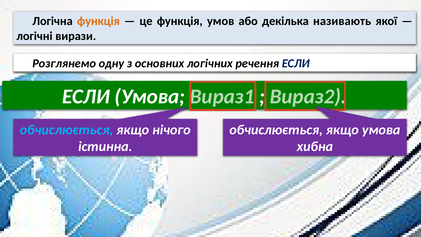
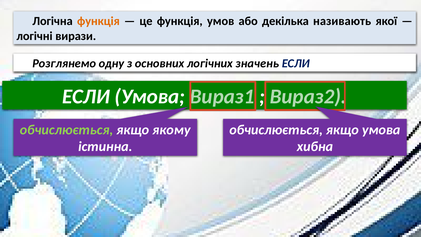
речення: речення -> значень (257, 63)
обчислюється colour: light blue -> light green (66, 130)
нічого: нічого -> якому (171, 130)
